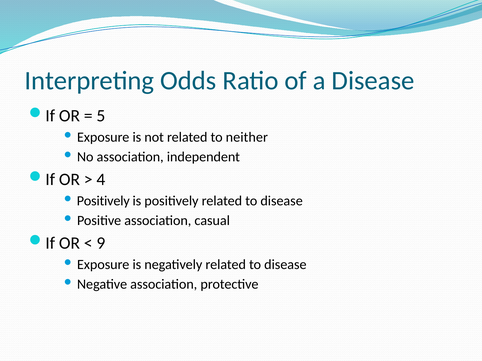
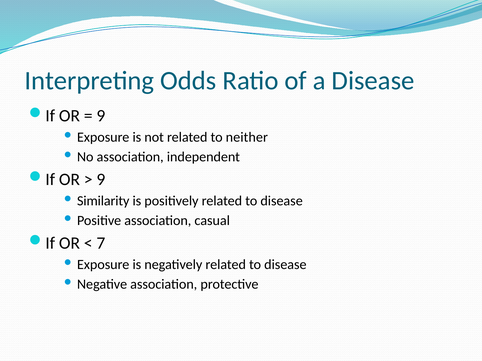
5: 5 -> 9 (101, 116)
4: 4 -> 9 (101, 180)
Positively: Positively -> Similarity (103, 201)
9: 9 -> 7 (101, 243)
